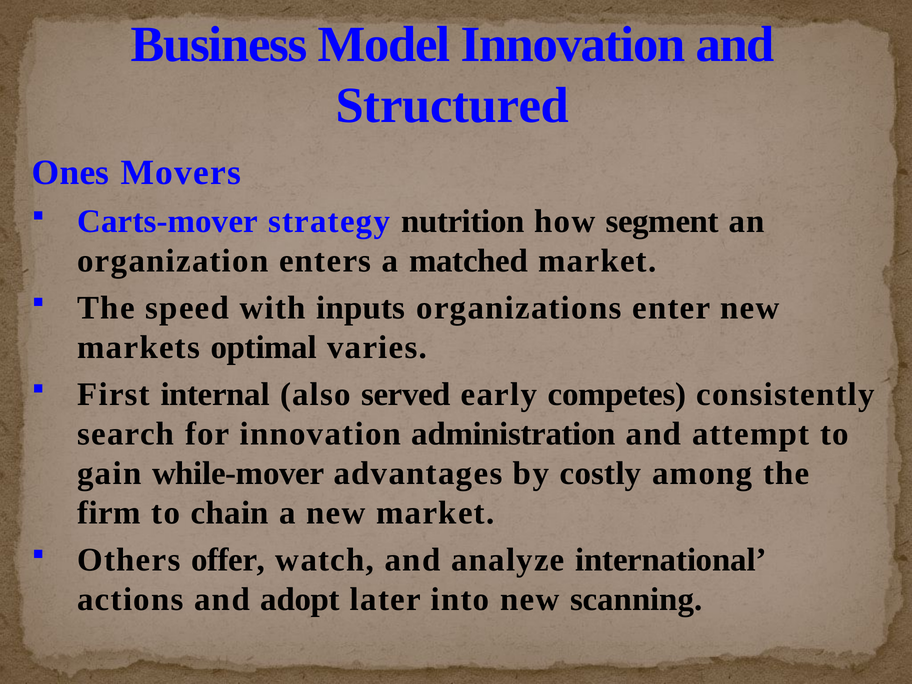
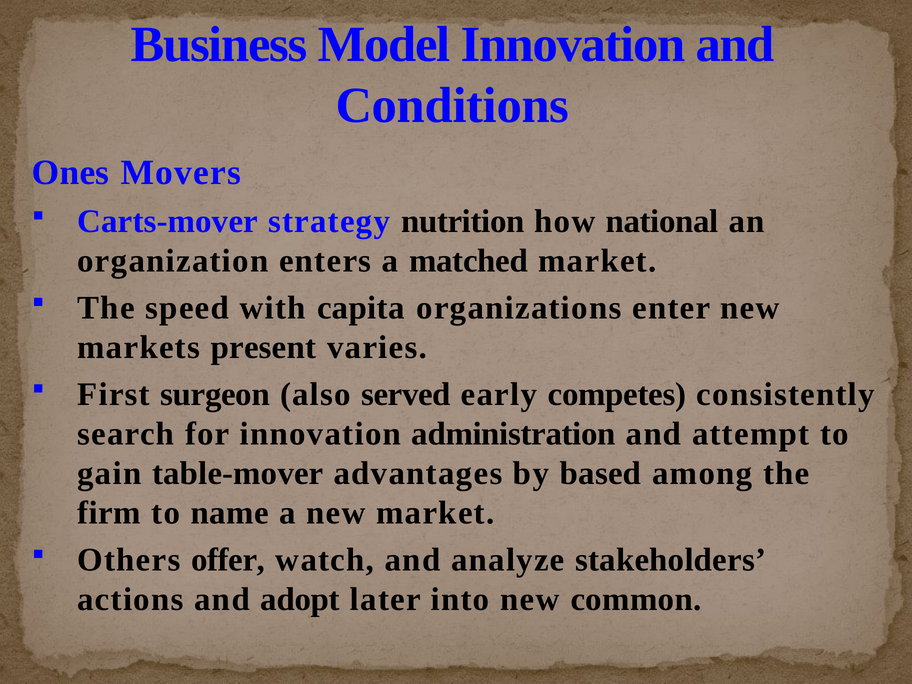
Structured: Structured -> Conditions (452, 105)
segment: segment -> national (662, 221)
inputs: inputs -> capita (361, 308)
optimal: optimal -> present (263, 347)
internal: internal -> surgeon (215, 394)
while-mover: while-mover -> table-mover (238, 473)
costly: costly -> based (601, 473)
chain: chain -> name (230, 513)
international: international -> stakeholders (671, 560)
scanning: scanning -> common (636, 599)
